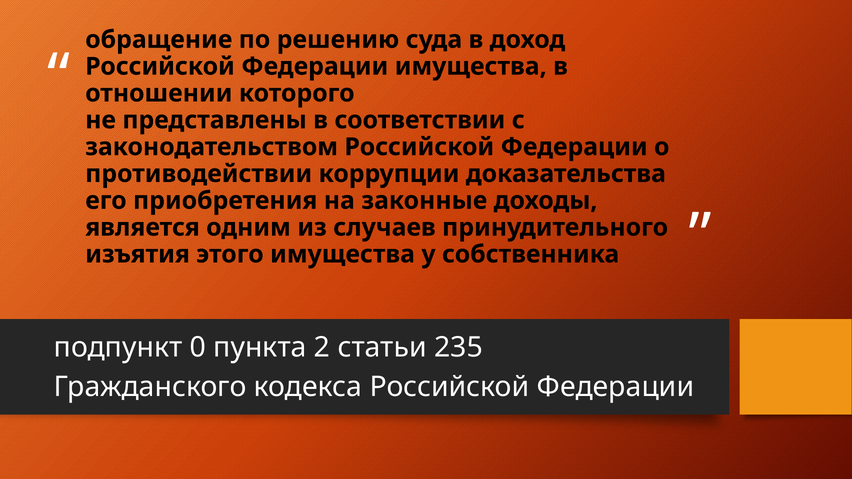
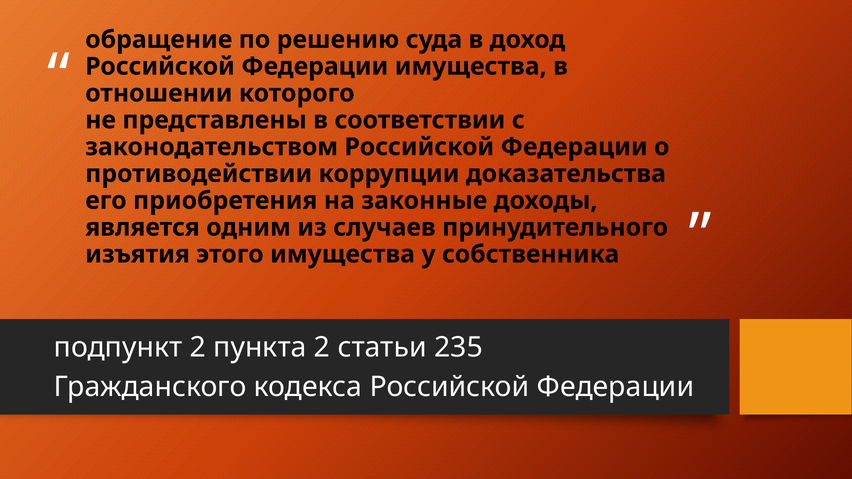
подпункт 0: 0 -> 2 (198, 348)
